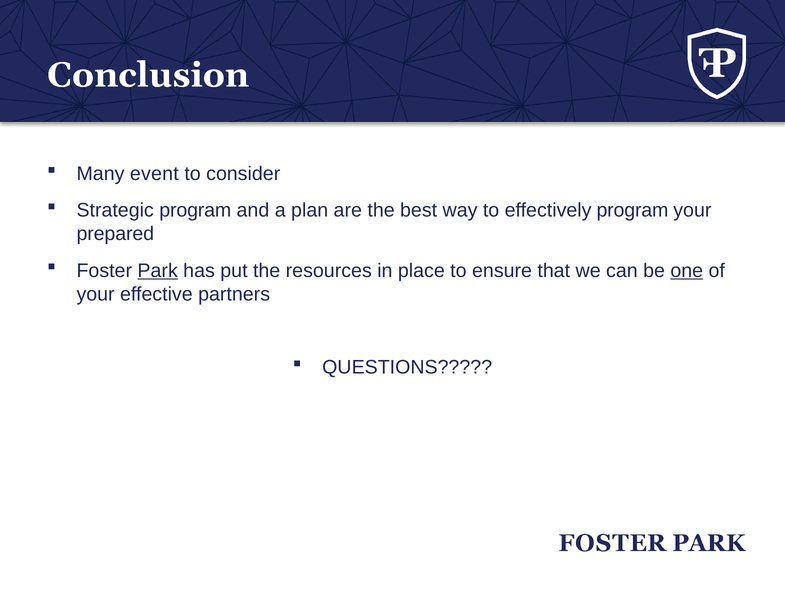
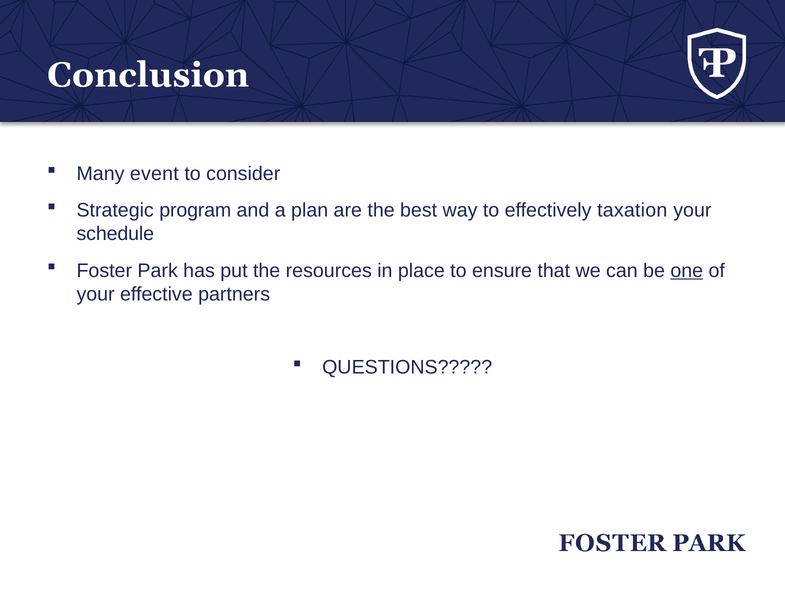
effectively program: program -> taxation (632, 210)
prepared: prepared -> schedule (115, 234)
Park underline: present -> none (158, 270)
